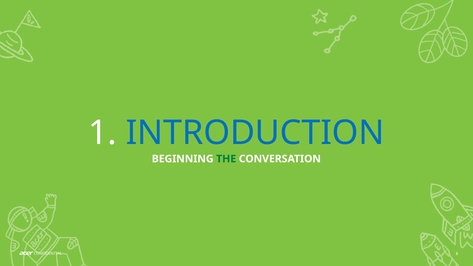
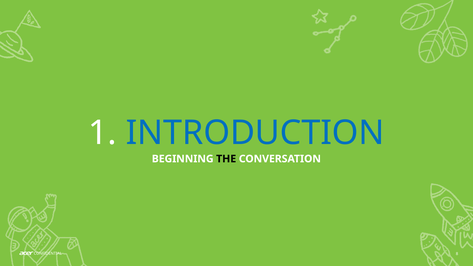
THE colour: green -> black (226, 159)
